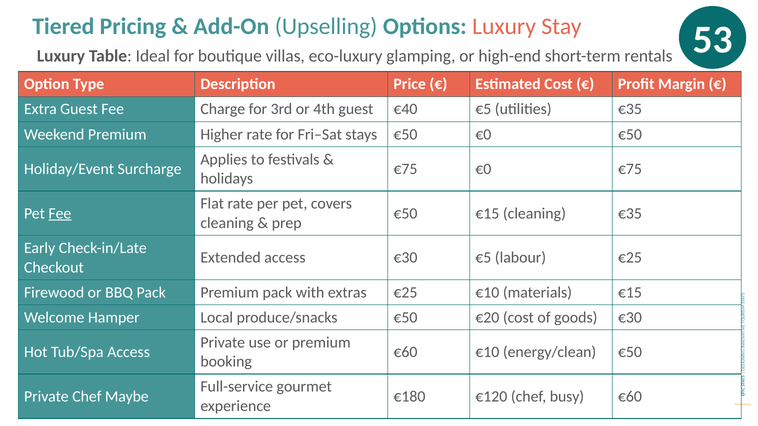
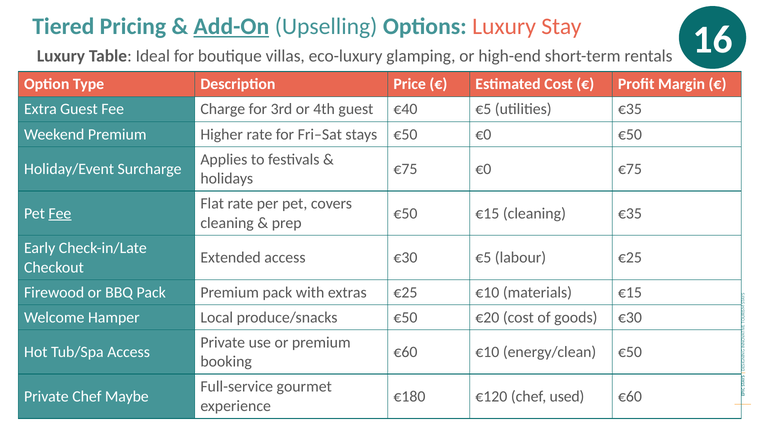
Add-On underline: none -> present (231, 27)
53: 53 -> 16 (713, 40)
busy: busy -> used (567, 397)
